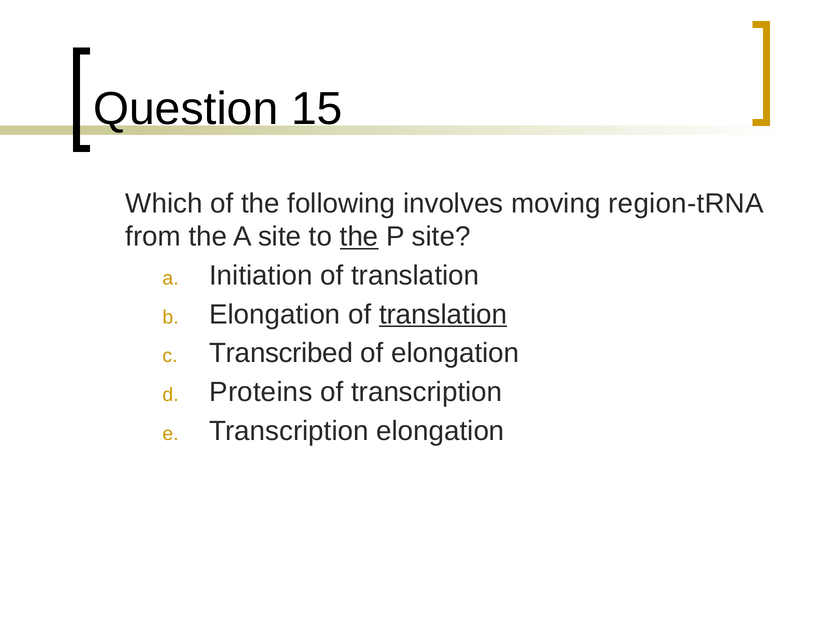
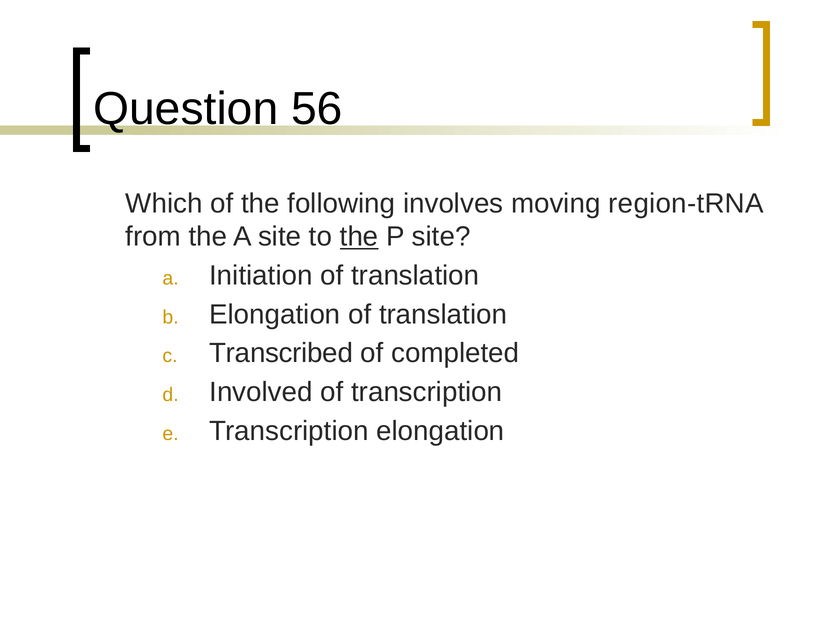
15: 15 -> 56 (317, 109)
translation underline: present -> none (443, 314)
of elongation: elongation -> completed (455, 353)
Proteins: Proteins -> Involved (261, 392)
